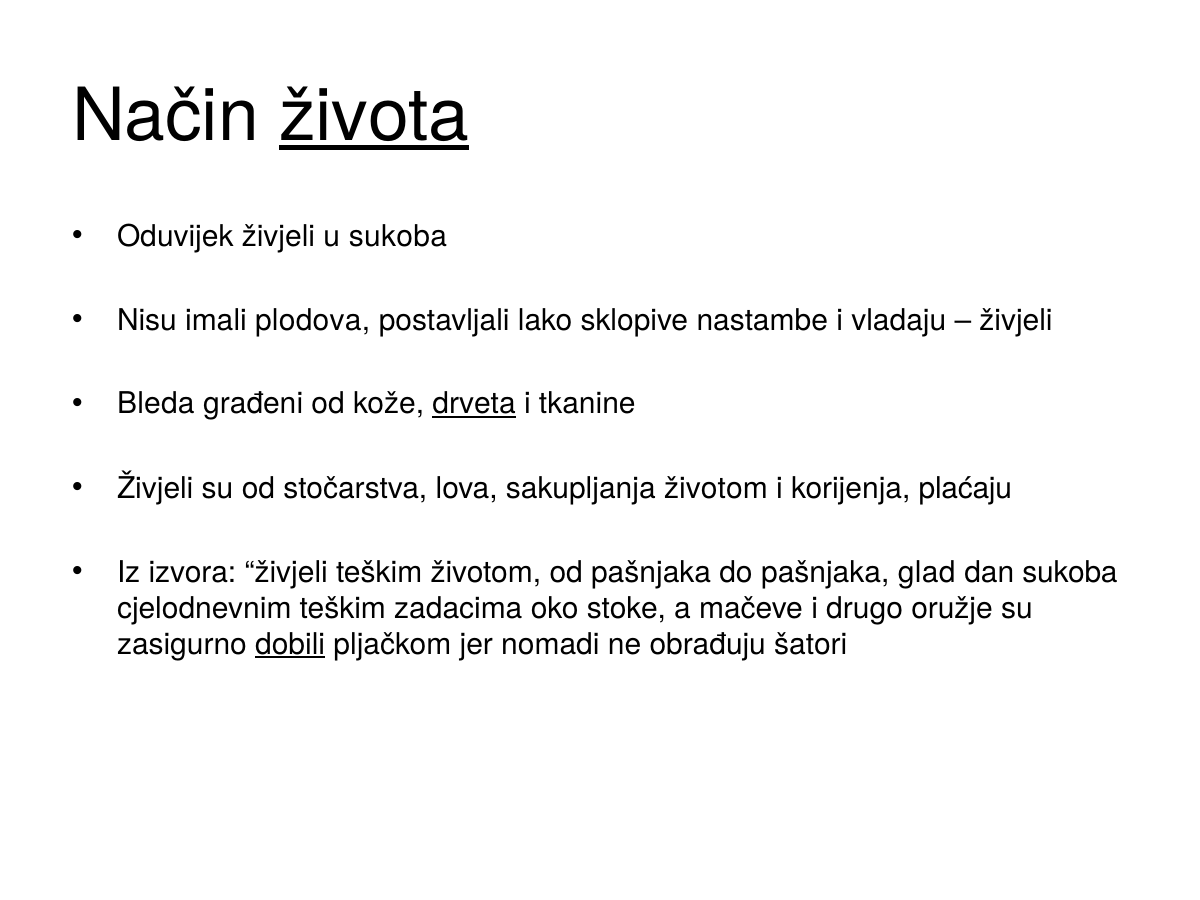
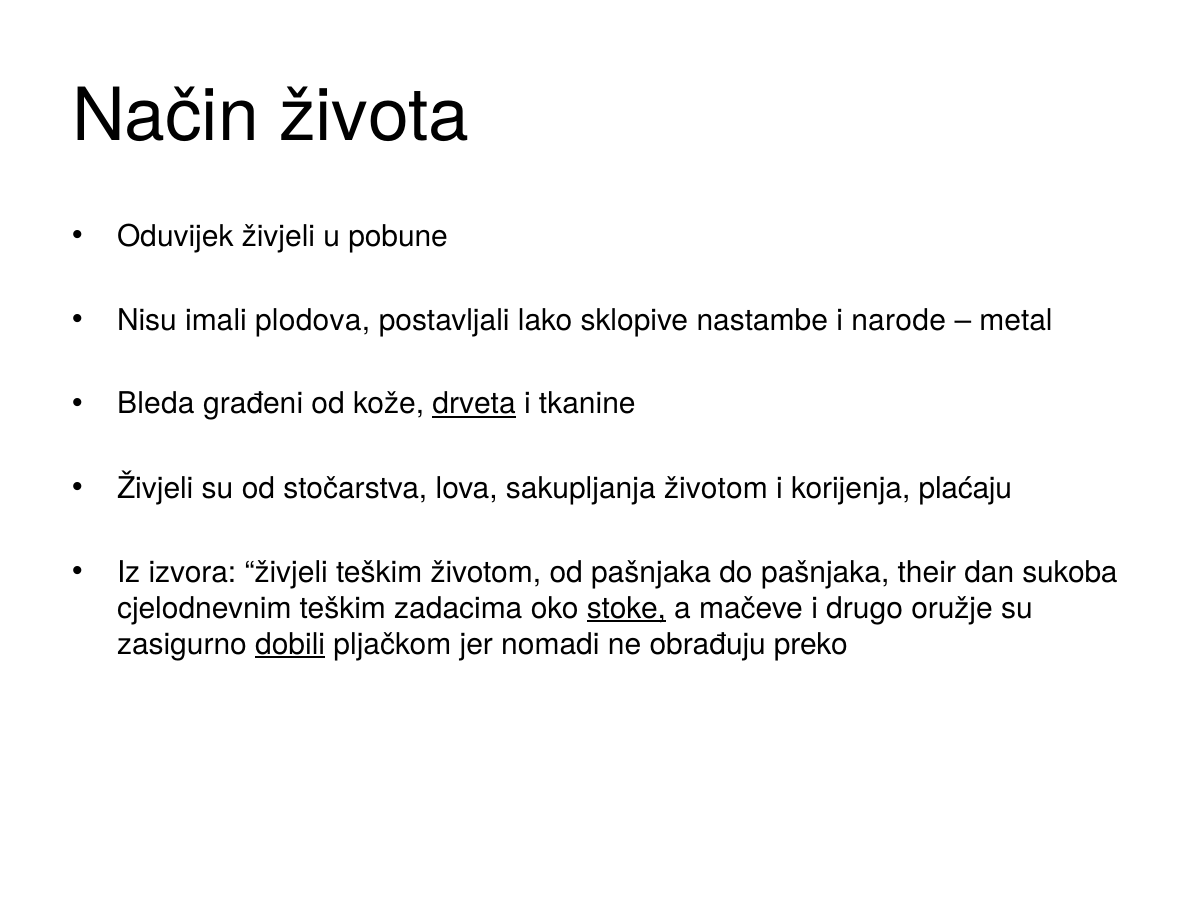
života underline: present -> none (374, 116)
u sukoba: sukoba -> pobune (398, 236)
vladaju: vladaju -> narode (899, 320)
živjeli: živjeli -> metal (1016, 320)
glad: glad -> their (927, 572)
stoke underline: none -> present (626, 608)
šatori: šatori -> preko (811, 644)
